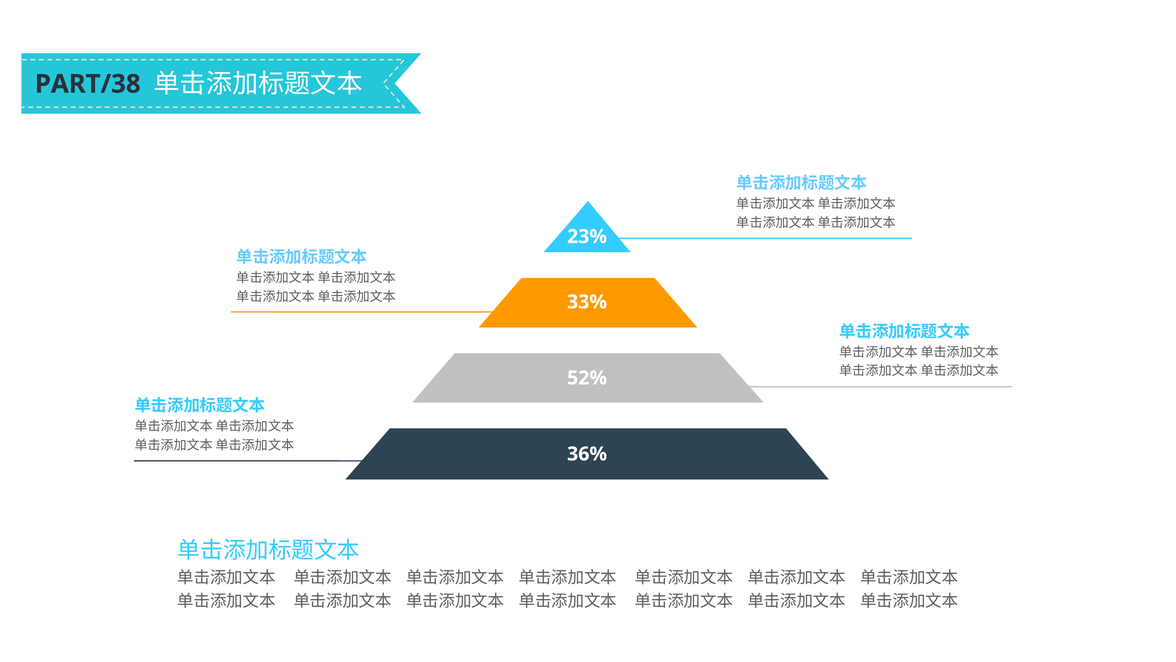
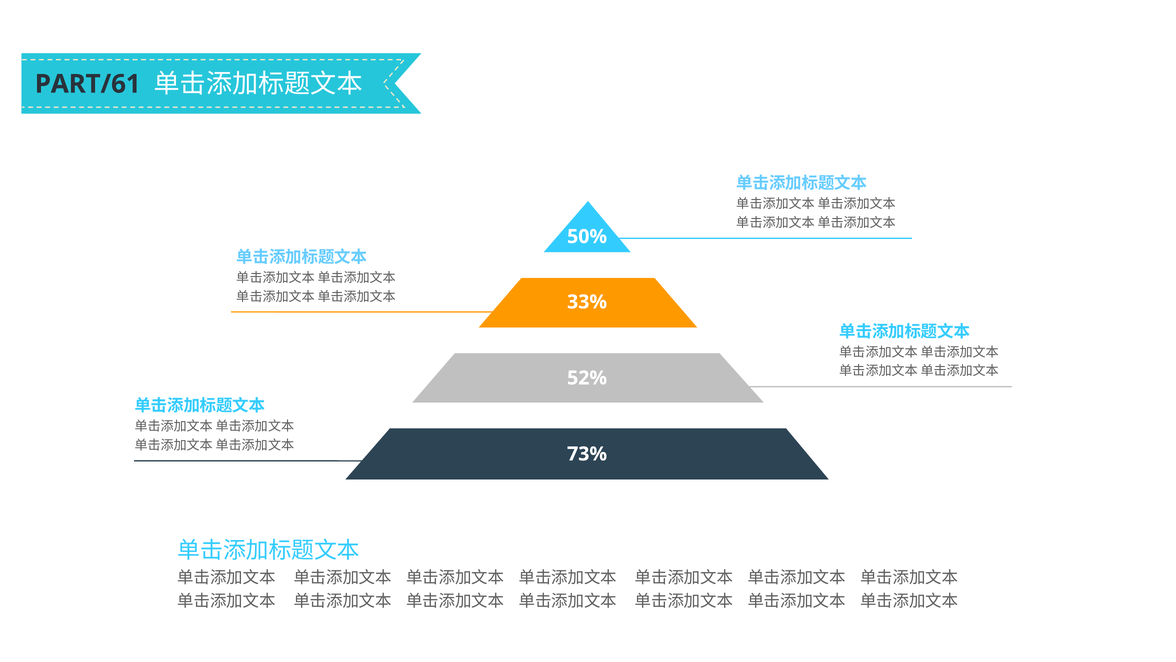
PART/38: PART/38 -> PART/61 (88, 84)
23%: 23% -> 50% (587, 236)
36%: 36% -> 73% (587, 454)
